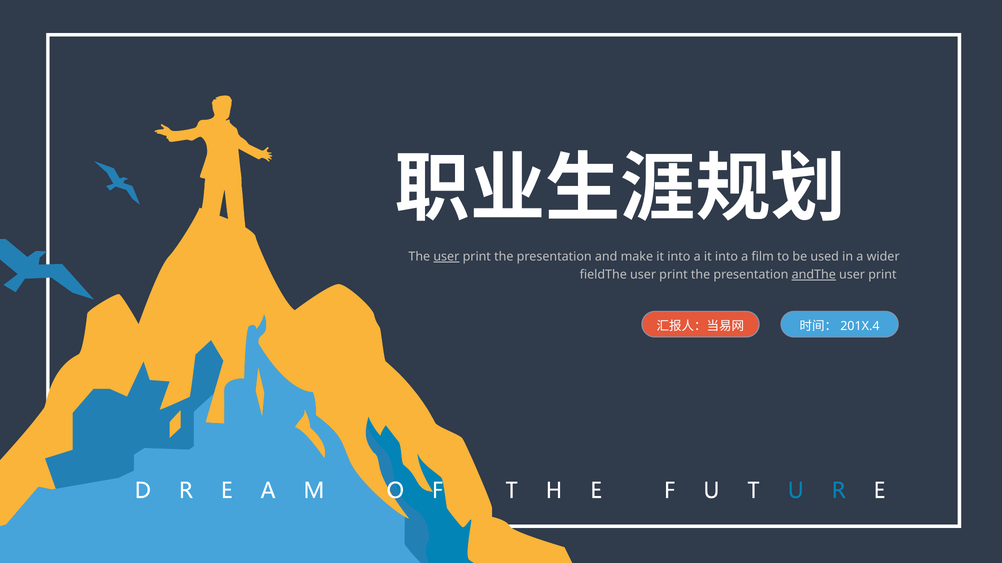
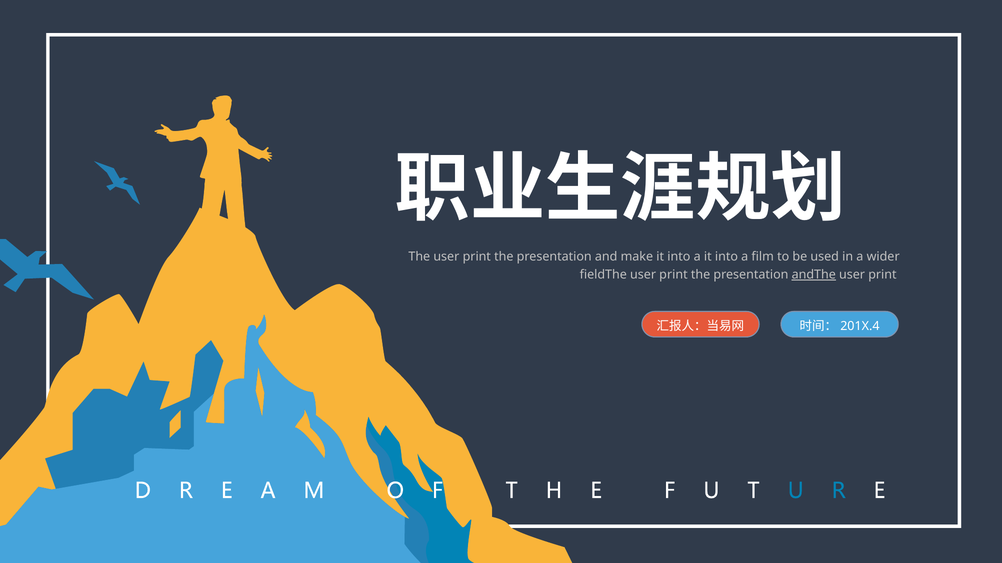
user underline: present -> none (446, 257)
